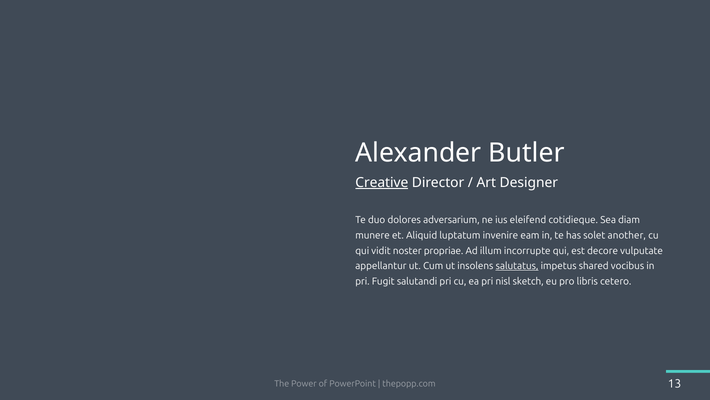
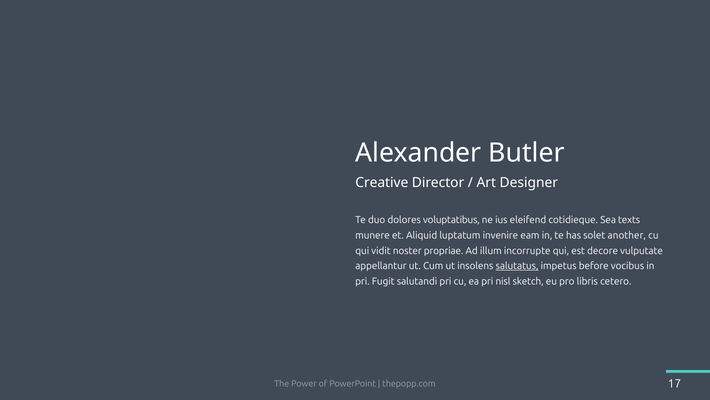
Creative underline: present -> none (382, 182)
adversarium: adversarium -> voluptatibus (451, 220)
diam: diam -> texts (629, 220)
shared: shared -> before (594, 266)
13: 13 -> 17 (675, 383)
